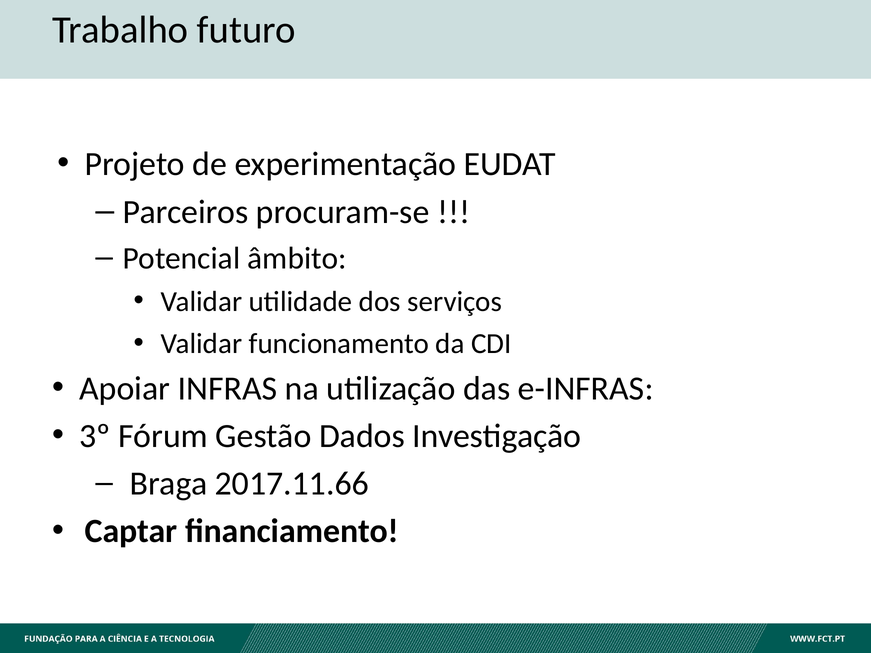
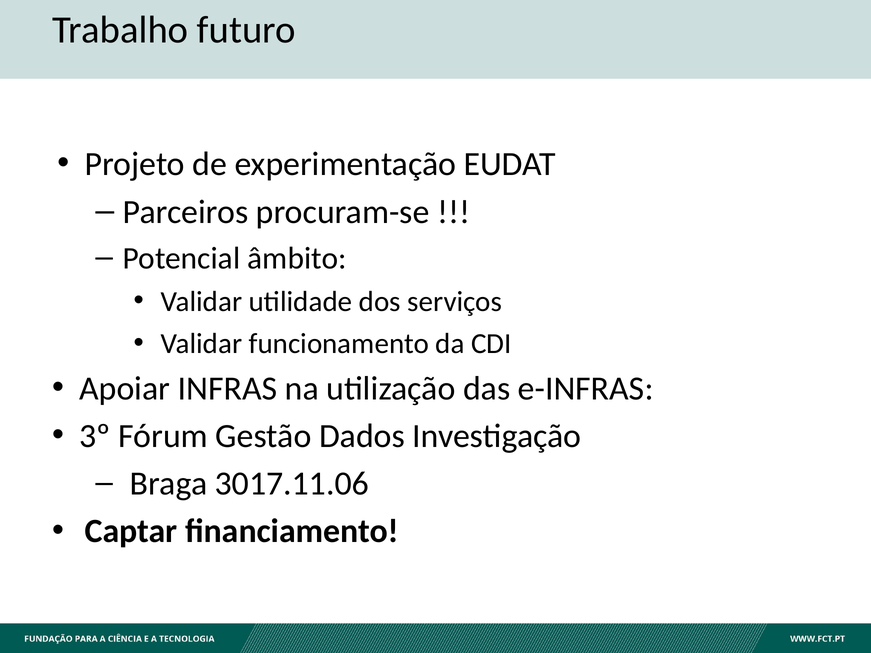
2017.11.66: 2017.11.66 -> 3017.11.06 (292, 484)
